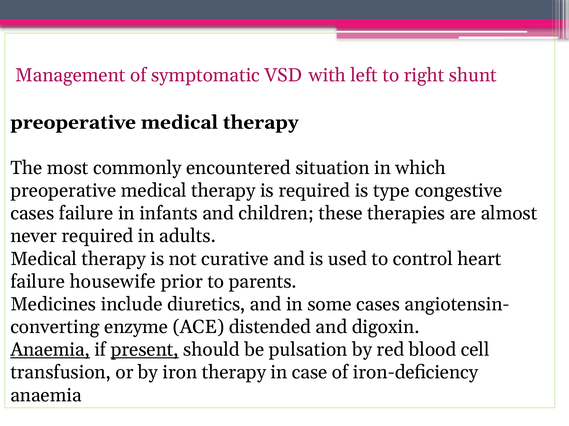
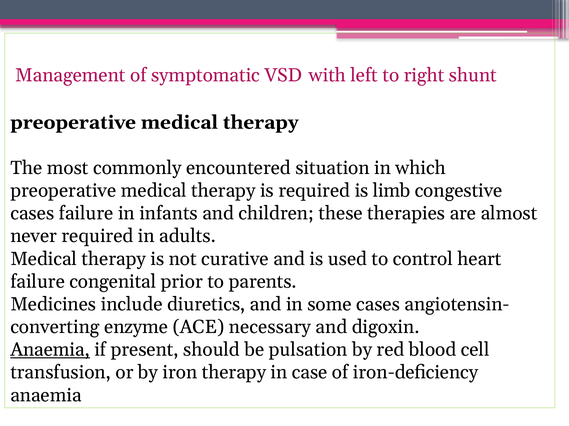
type: type -> limb (392, 191)
housewife: housewife -> congenital (113, 282)
distended: distended -> necessary (270, 327)
present underline: present -> none (145, 350)
